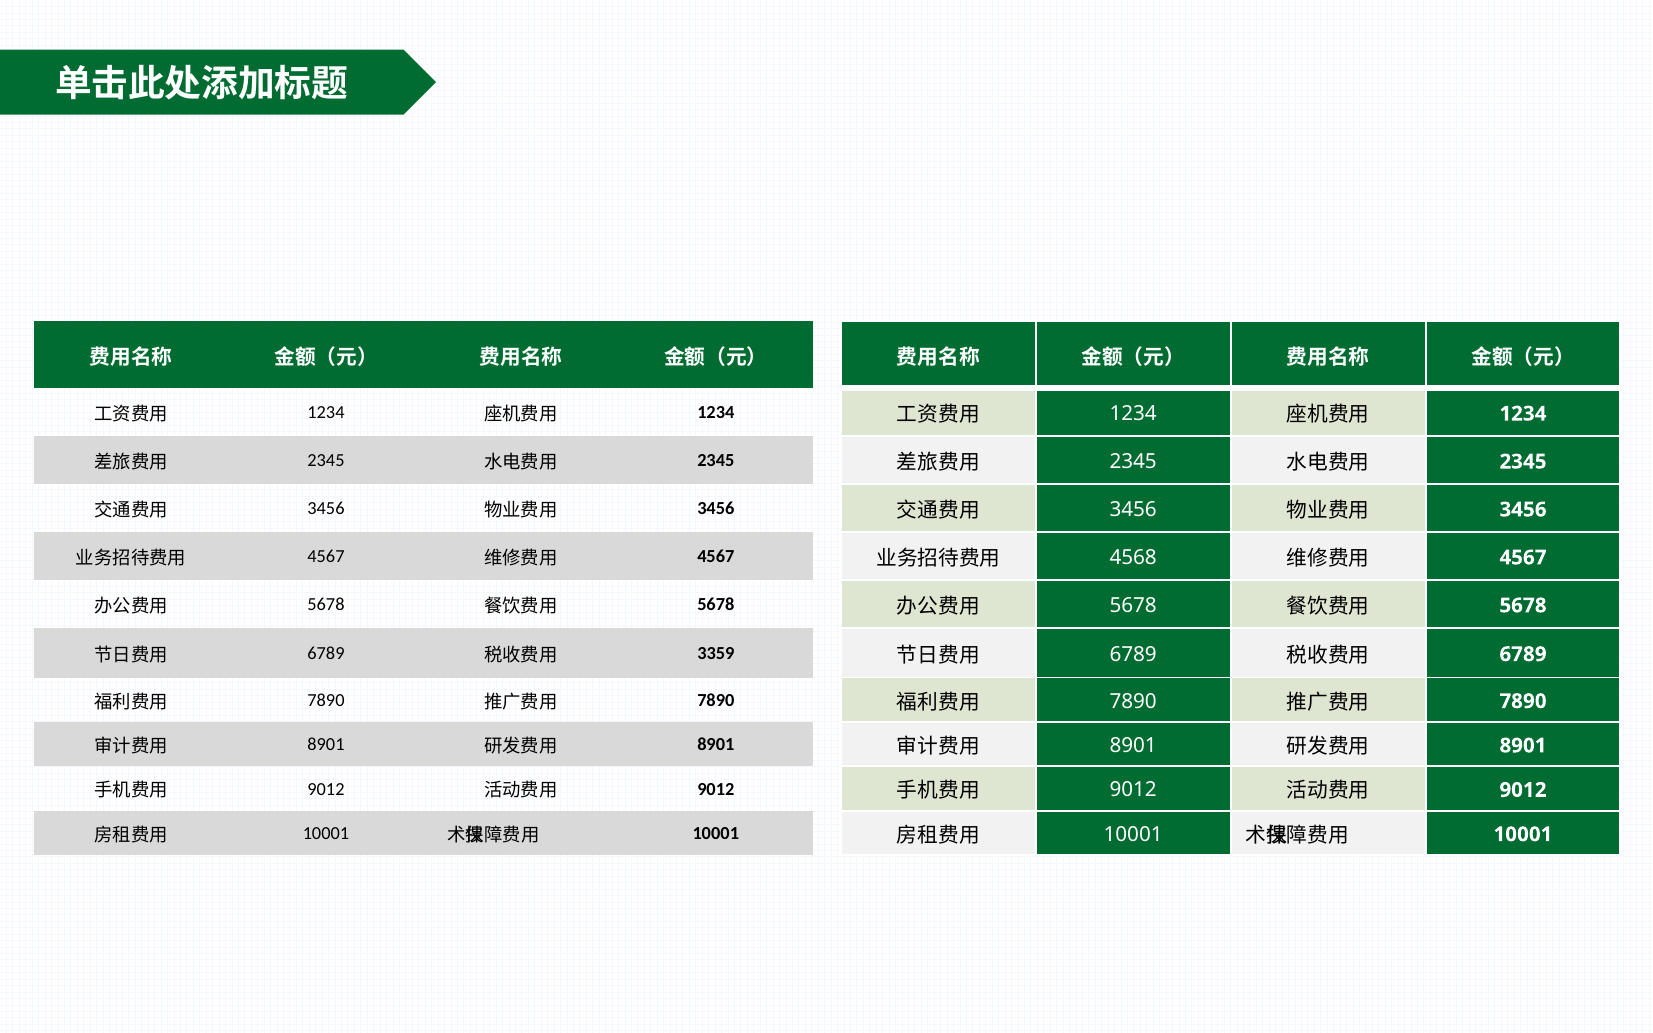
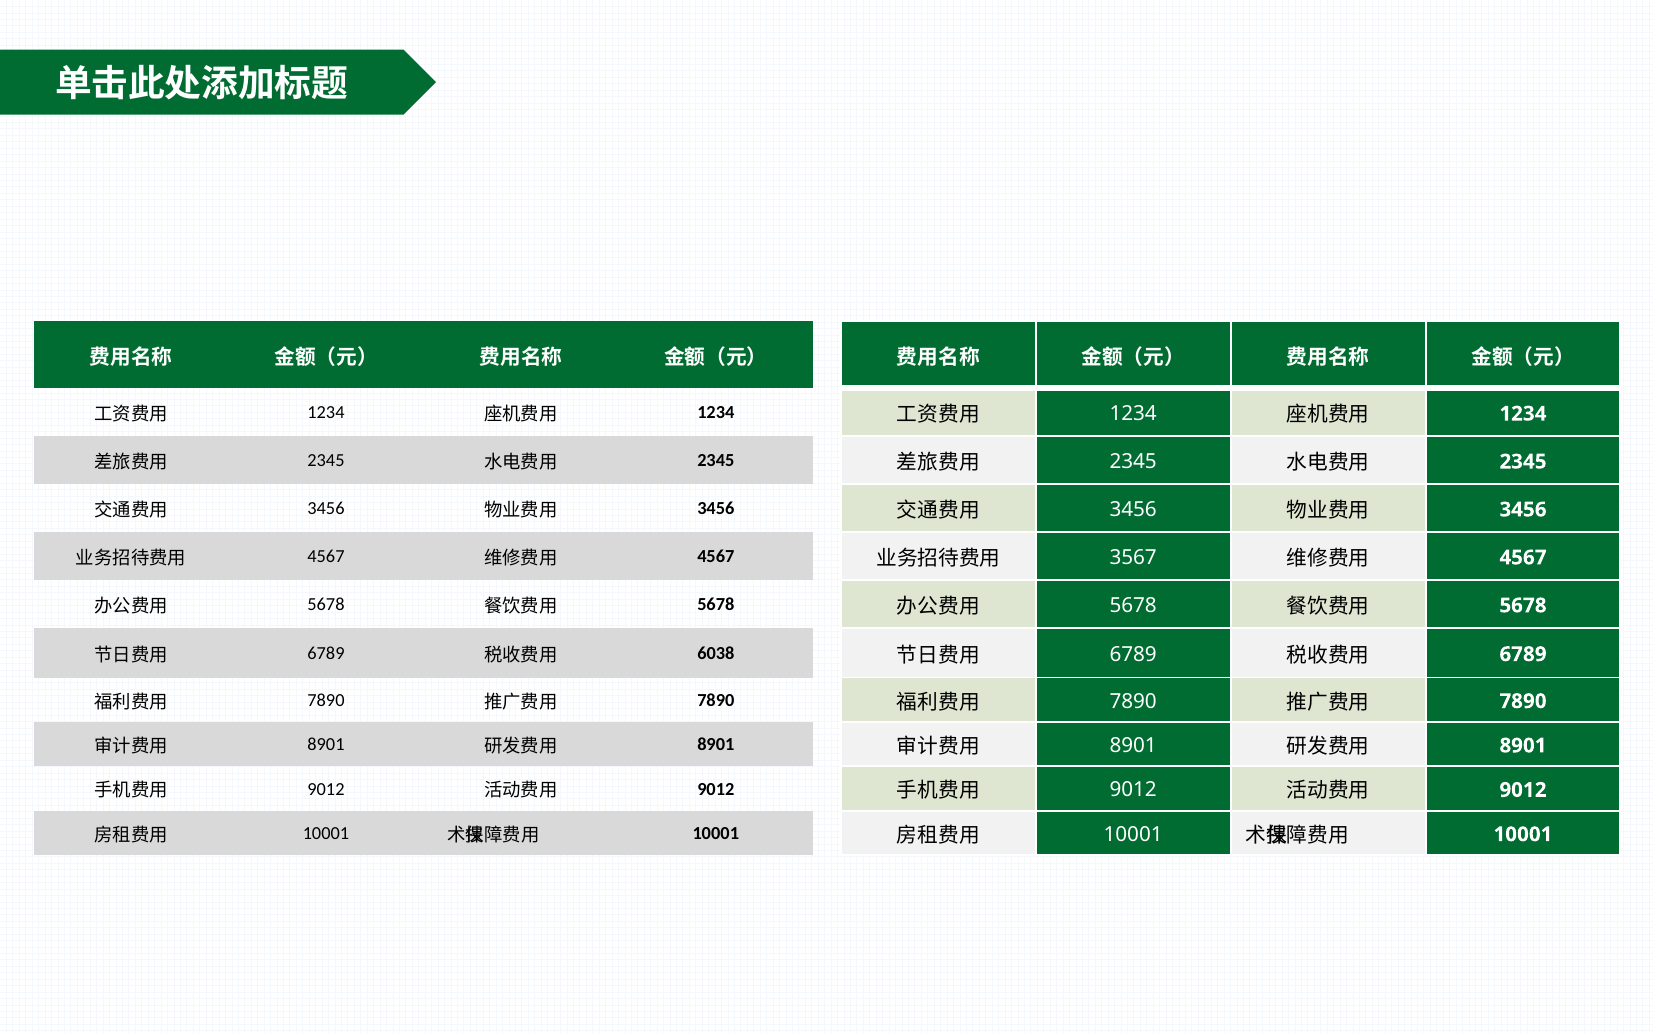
4568: 4568 -> 3567 (1133, 558)
3359: 3359 -> 6038 (716, 654)
